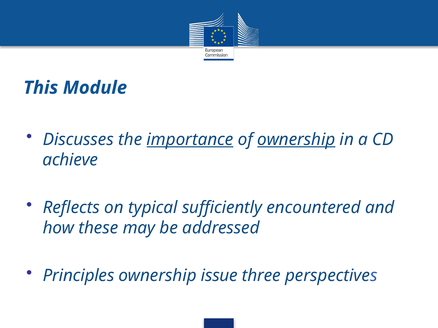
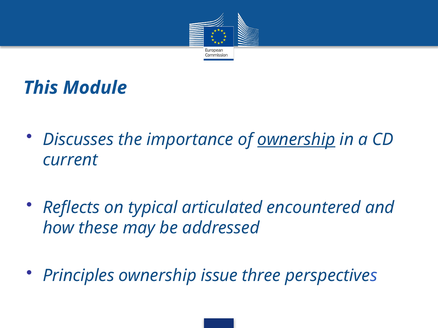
importance underline: present -> none (190, 140)
achieve: achieve -> current (70, 160)
sufficiently: sufficiently -> articulated (222, 208)
